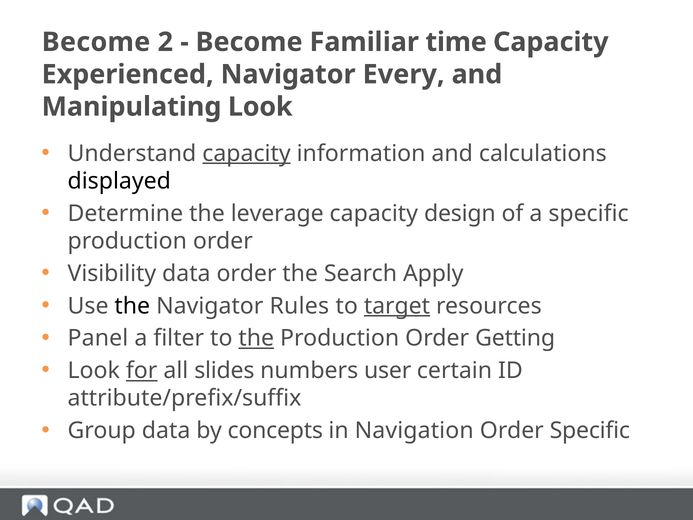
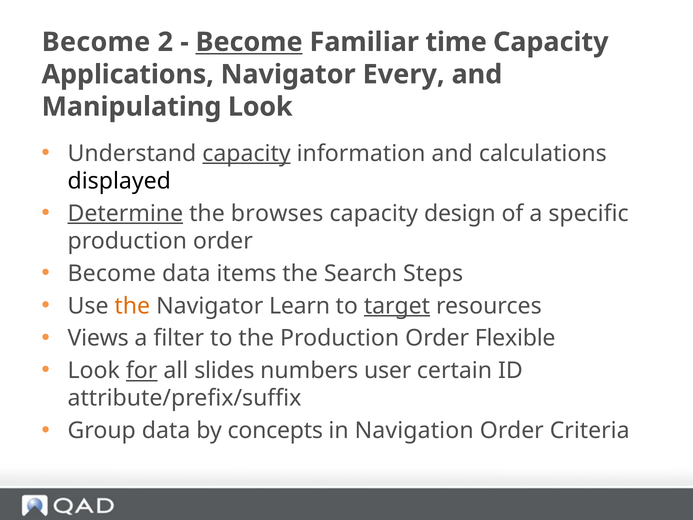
Become underline: none -> present (249, 42)
Experienced: Experienced -> Applications (128, 74)
Determine underline: none -> present (125, 213)
leverage: leverage -> browses (277, 213)
Visibility: Visibility -> Become (112, 273)
data order: order -> items (246, 273)
Apply: Apply -> Steps (433, 273)
the colour: black -> orange (132, 306)
Rules: Rules -> Learn (300, 306)
Panel: Panel -> Views (98, 338)
the underline: present -> none (256, 338)
Getting: Getting -> Flexible (515, 338)
Order Specific: Specific -> Criteria (590, 430)
